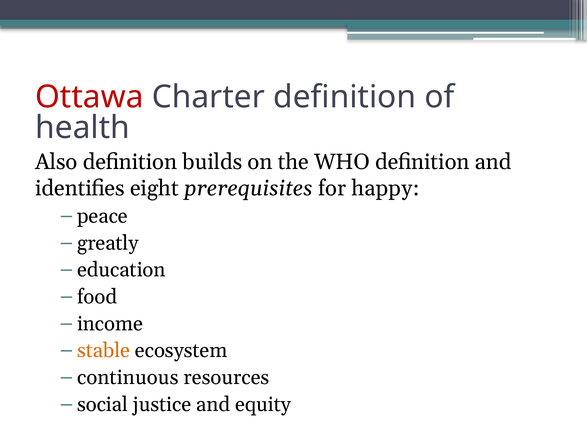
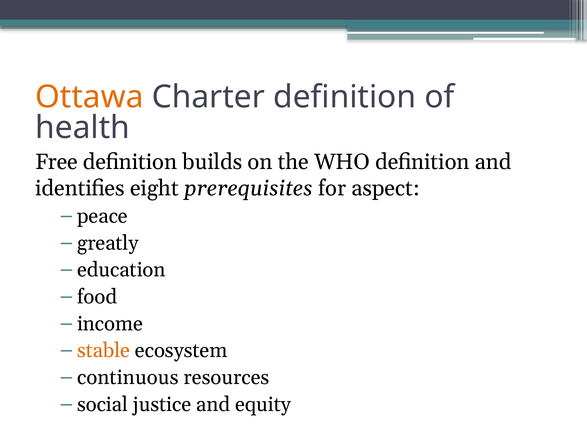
Ottawa colour: red -> orange (89, 97)
Also: Also -> Free (56, 162)
happy: happy -> aspect (386, 188)
